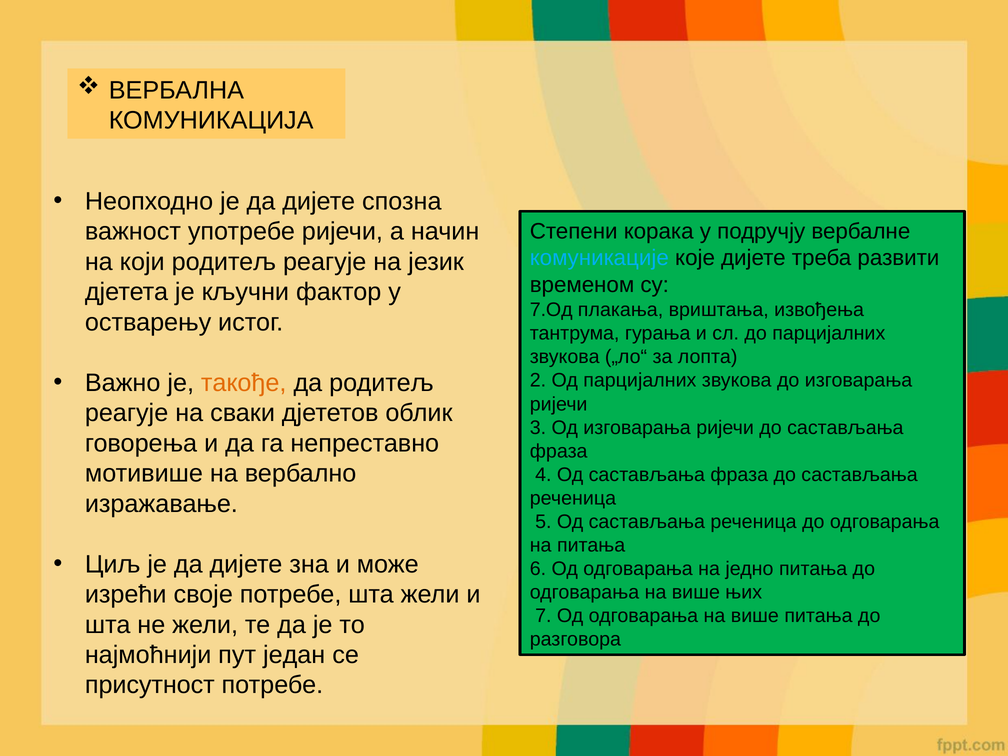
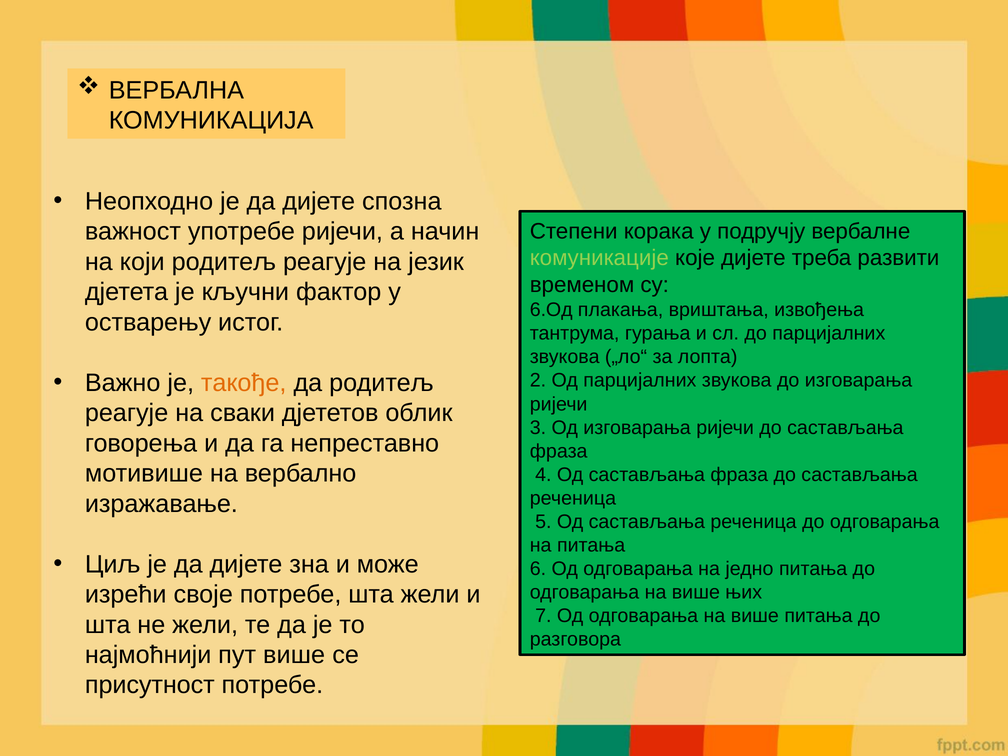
комуникације colour: light blue -> light green (599, 258)
7.Од: 7.Од -> 6.Од (551, 310)
пут један: један -> више (294, 655)
